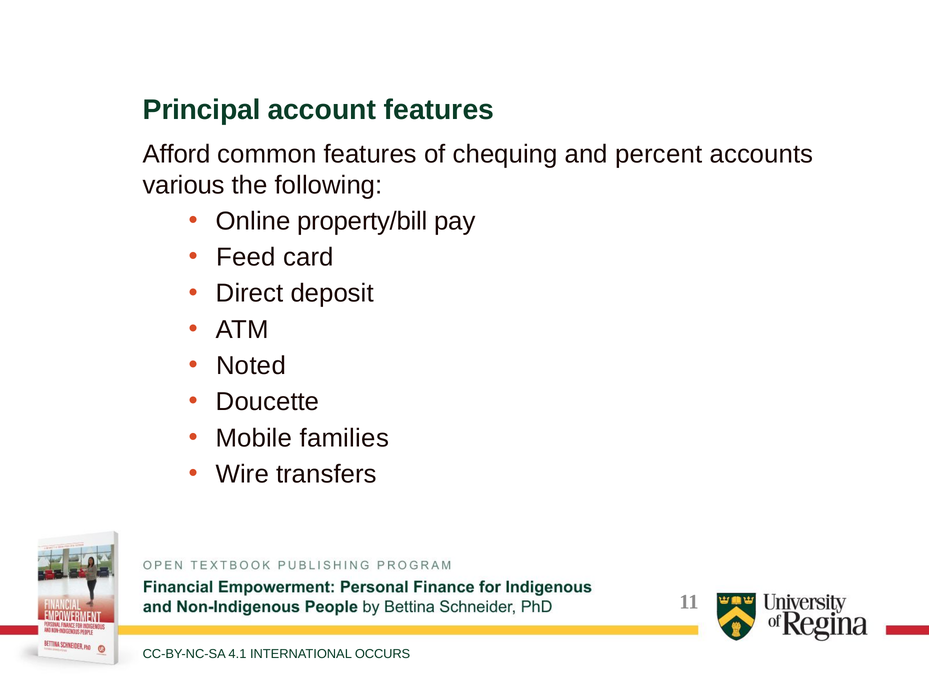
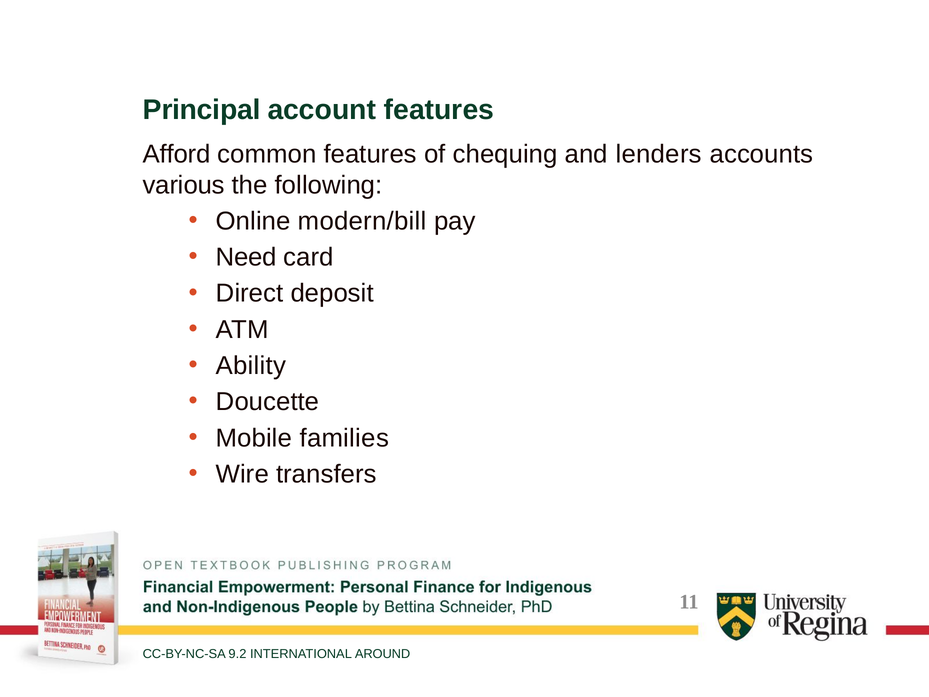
percent: percent -> lenders (659, 154)
property/bill: property/bill -> modern/bill (362, 221)
Feed: Feed -> Need (246, 257)
Noted: Noted -> Ability (251, 366)
4.1: 4.1 -> 9.2 (237, 654)
OCCURS: OCCURS -> AROUND (383, 654)
